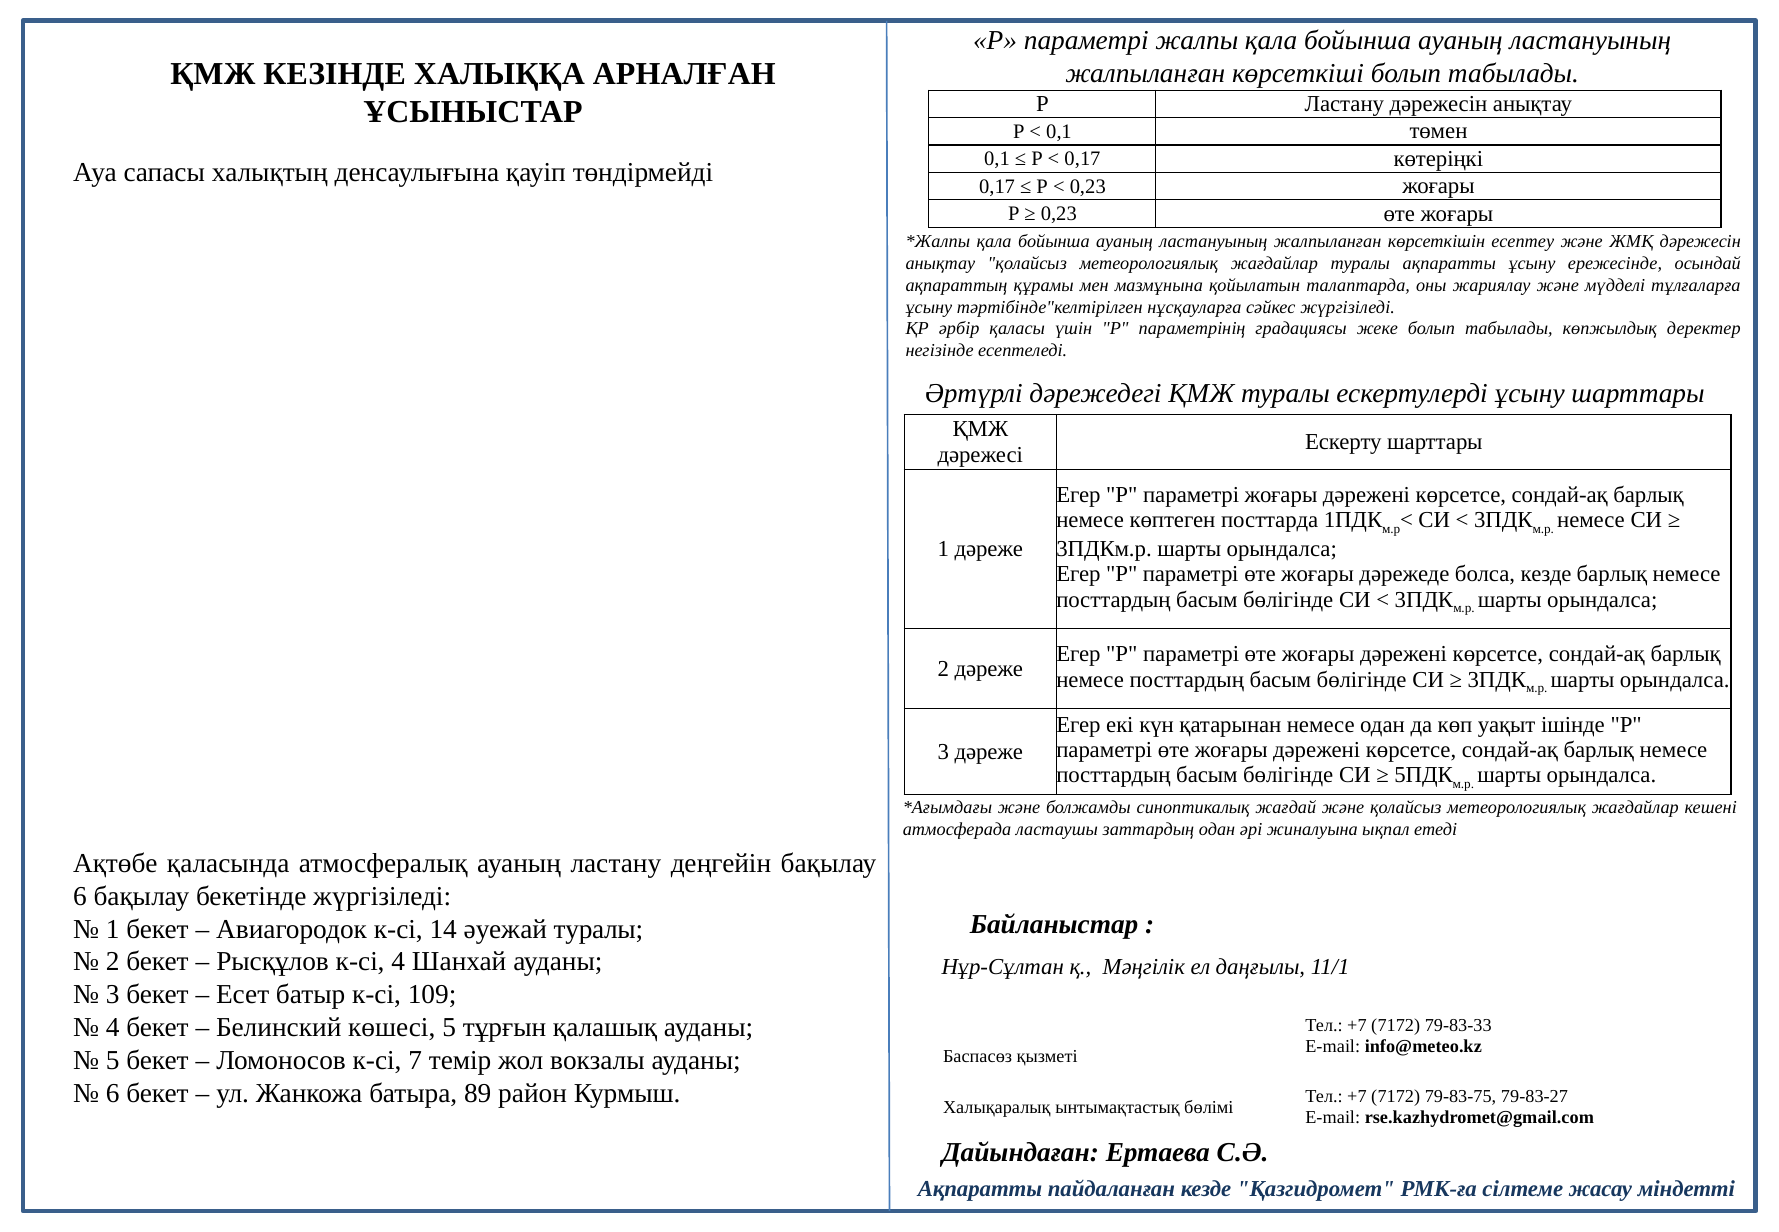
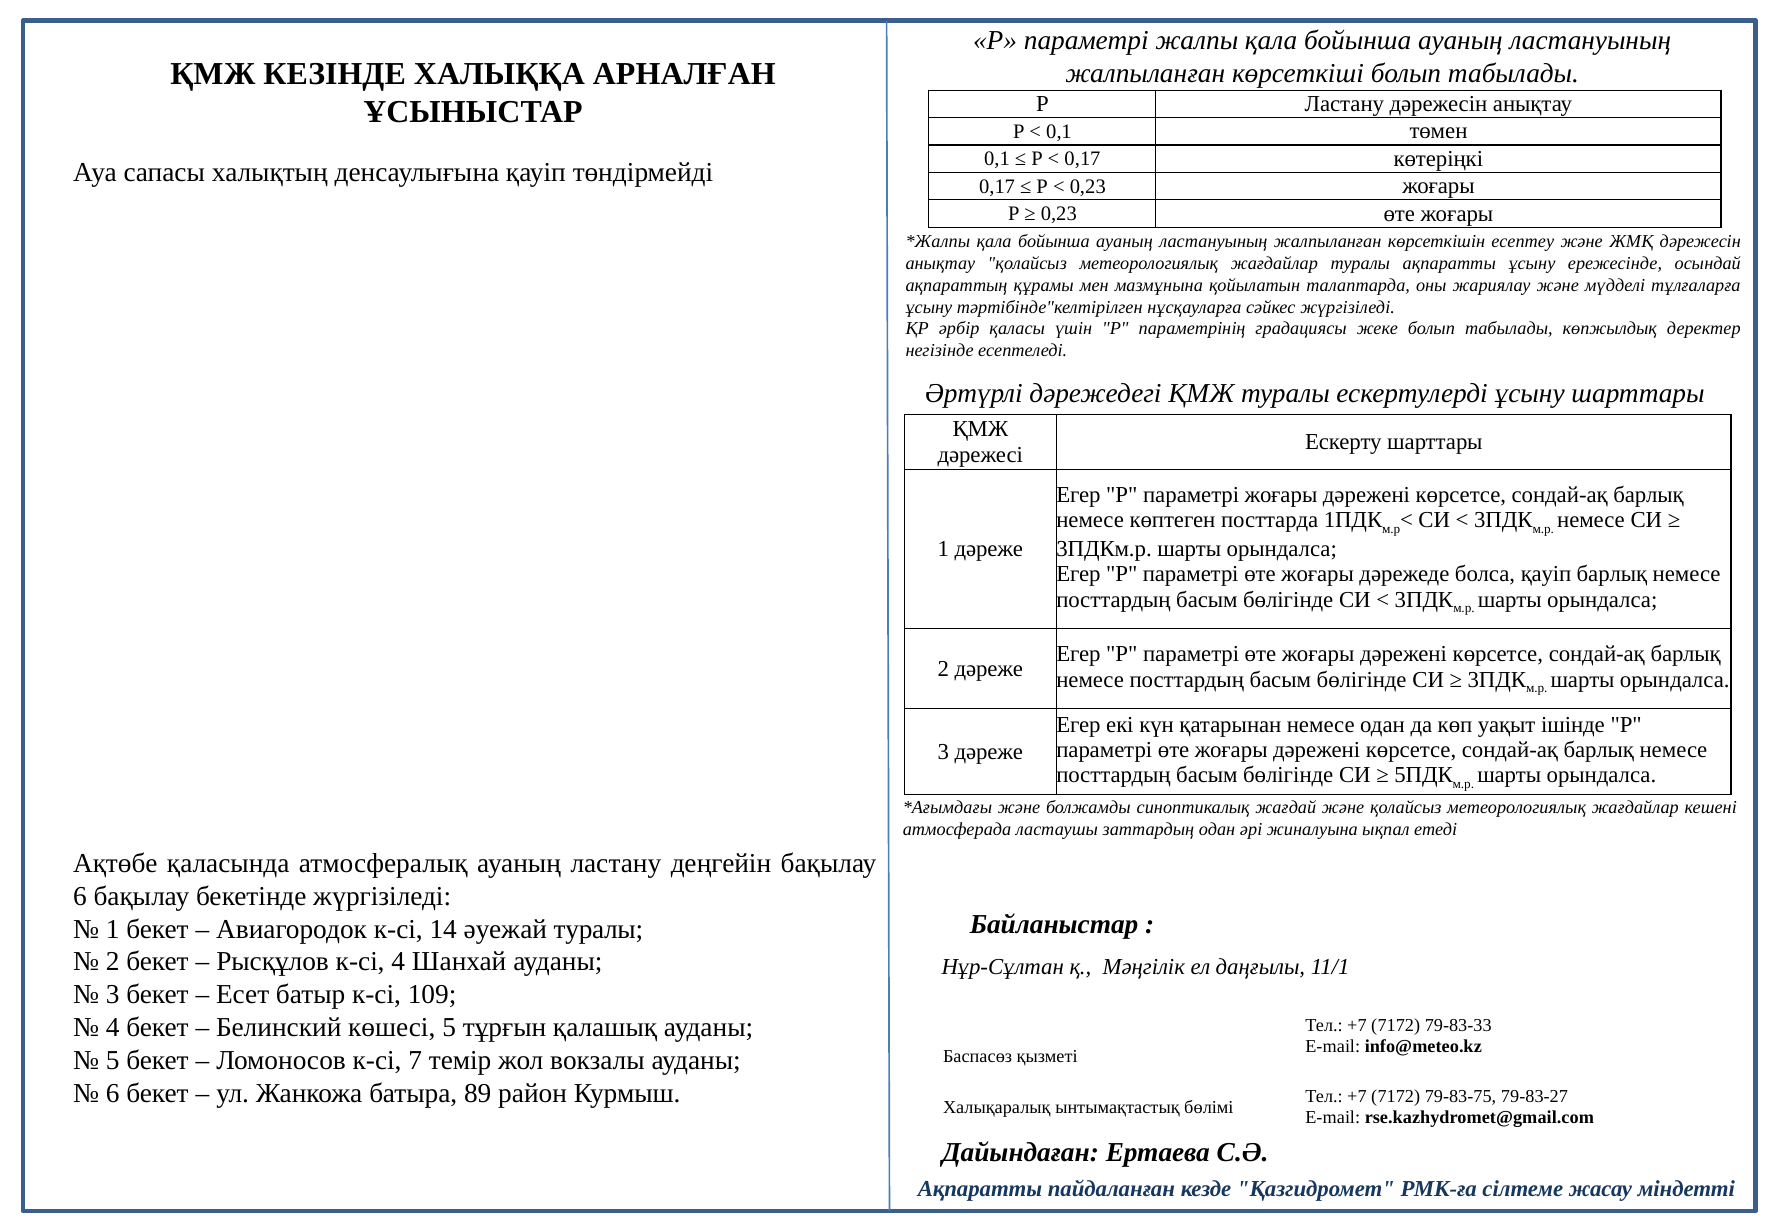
болса кезде: кезде -> қауіп (1546, 574)
